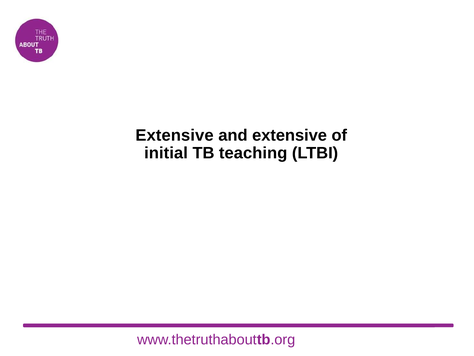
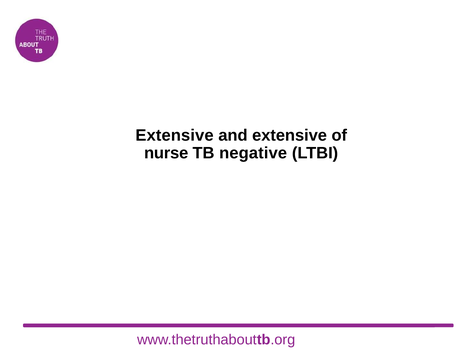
initial: initial -> nurse (166, 153)
teaching: teaching -> negative (253, 153)
